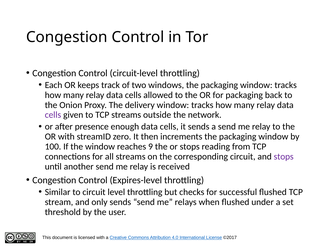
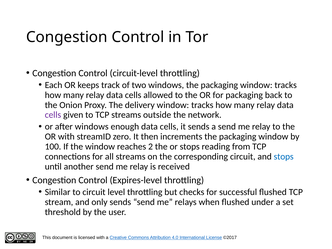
after presence: presence -> windows (92, 127)
9: 9 -> 2 (151, 147)
stops colour: purple -> blue (284, 156)
